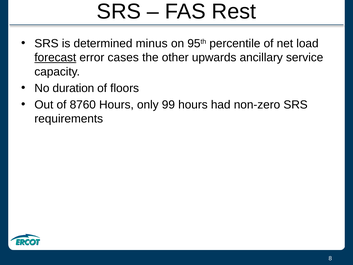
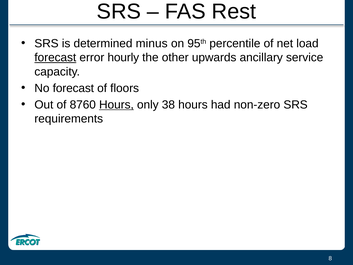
cases: cases -> hourly (123, 58)
No duration: duration -> forecast (73, 88)
Hours underline: none -> present (116, 105)
99: 99 -> 38 (168, 105)
